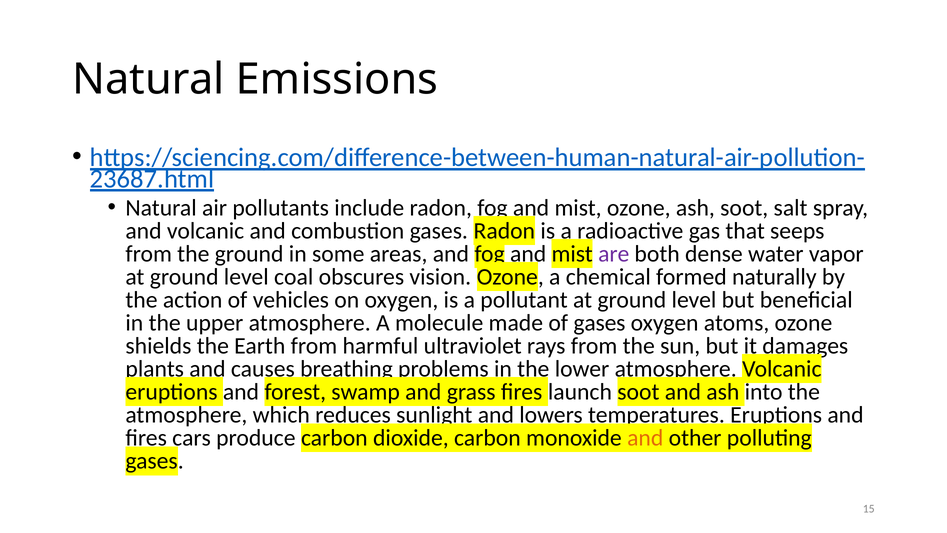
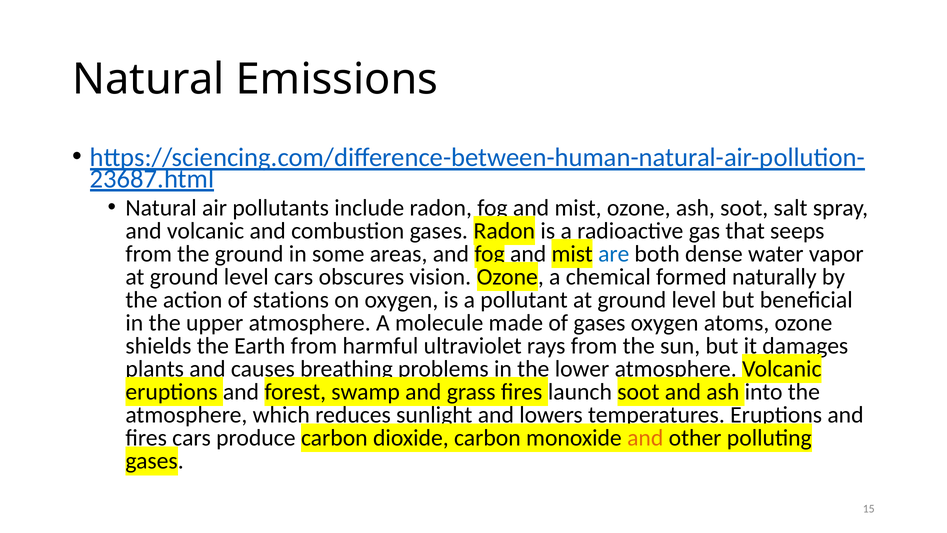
are colour: purple -> blue (614, 254)
level coal: coal -> cars (294, 277)
vehicles: vehicles -> stations (291, 300)
